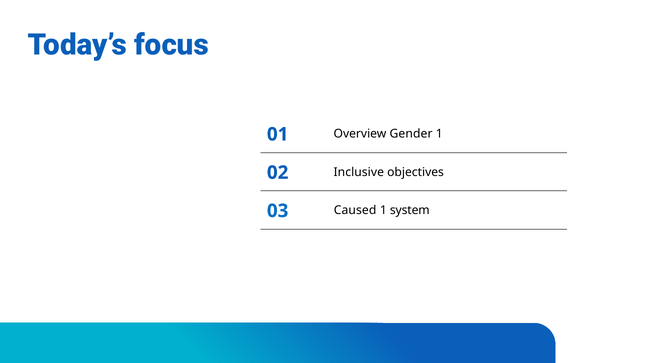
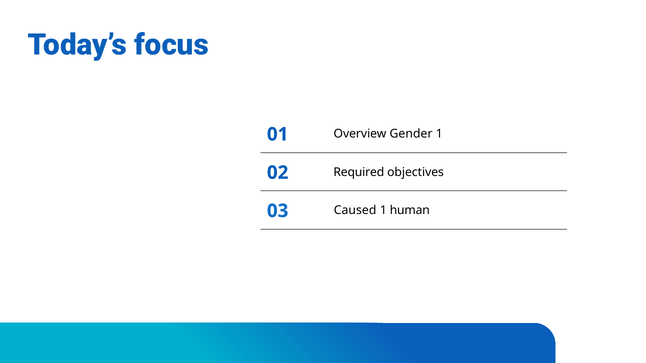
Inclusive: Inclusive -> Required (359, 172)
system: system -> human (410, 211)
